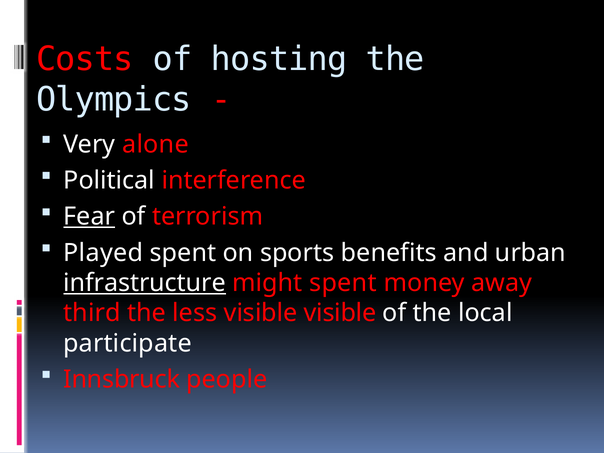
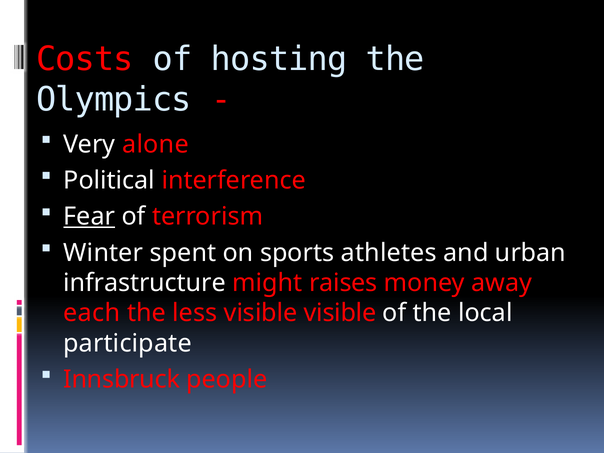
Played: Played -> Winter (103, 253)
benefits: benefits -> athletes (389, 253)
infrastructure underline: present -> none (145, 283)
might spent: spent -> raises (343, 283)
third: third -> each (92, 313)
